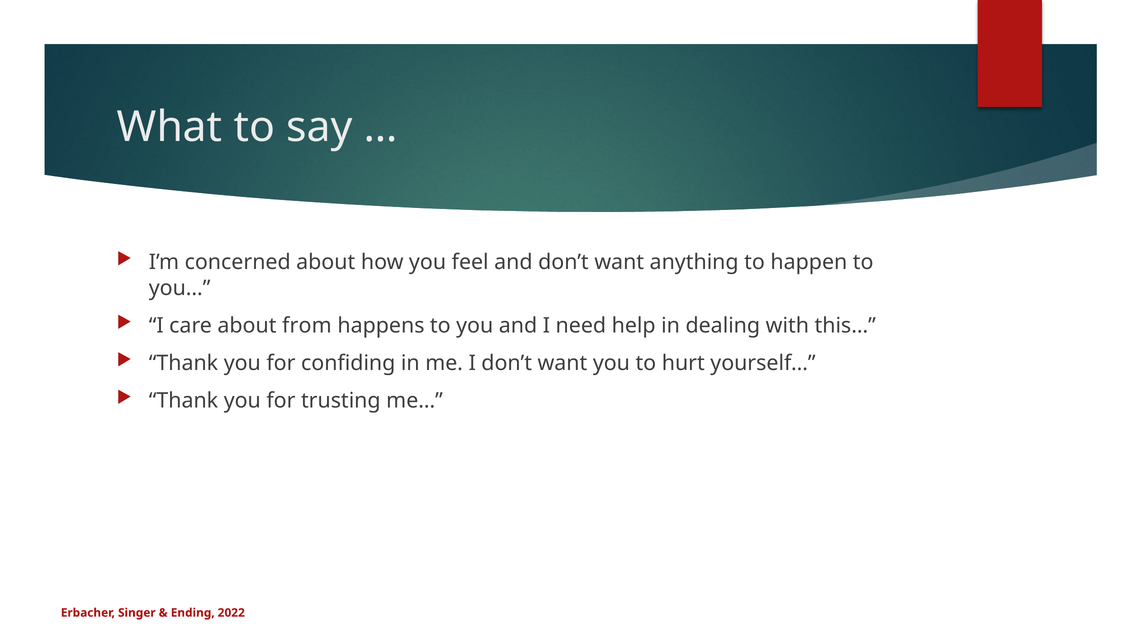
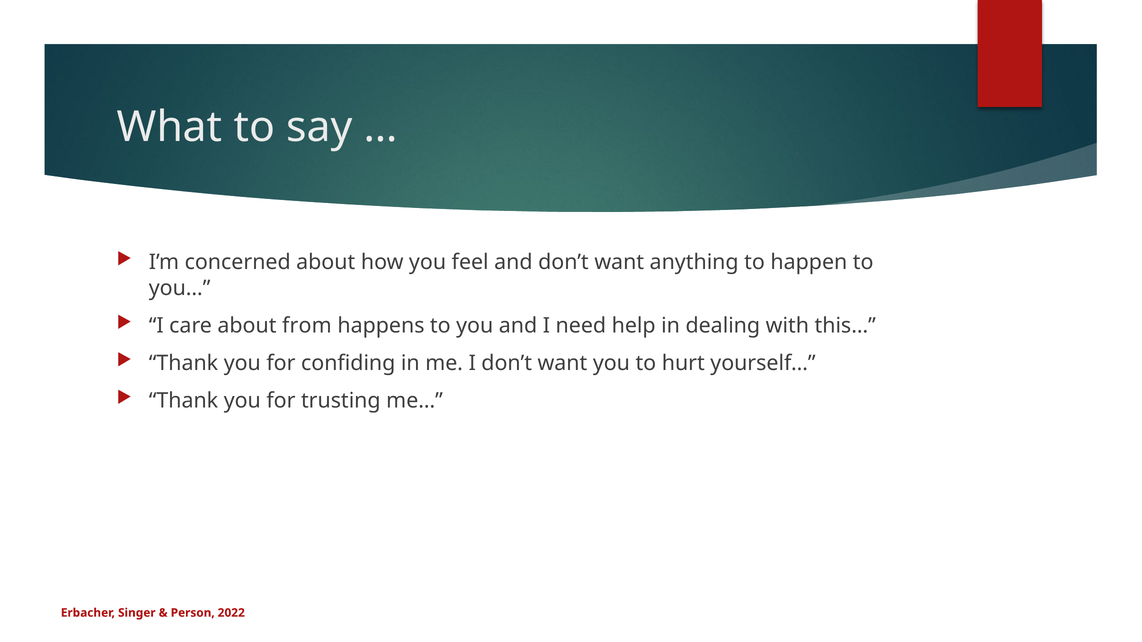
Ending: Ending -> Person (193, 613)
